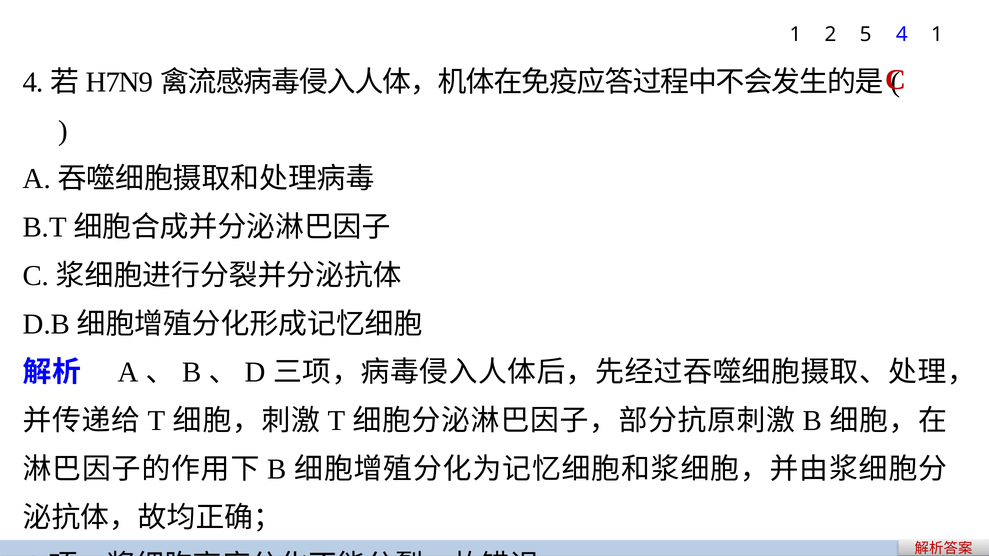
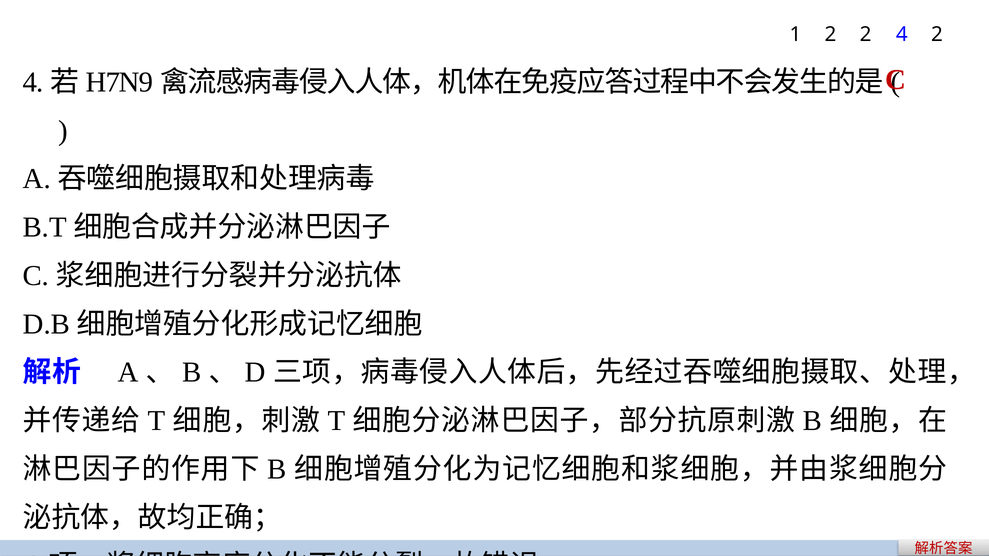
2 5: 5 -> 2 (866, 34)
4 1: 1 -> 2 (937, 34)
